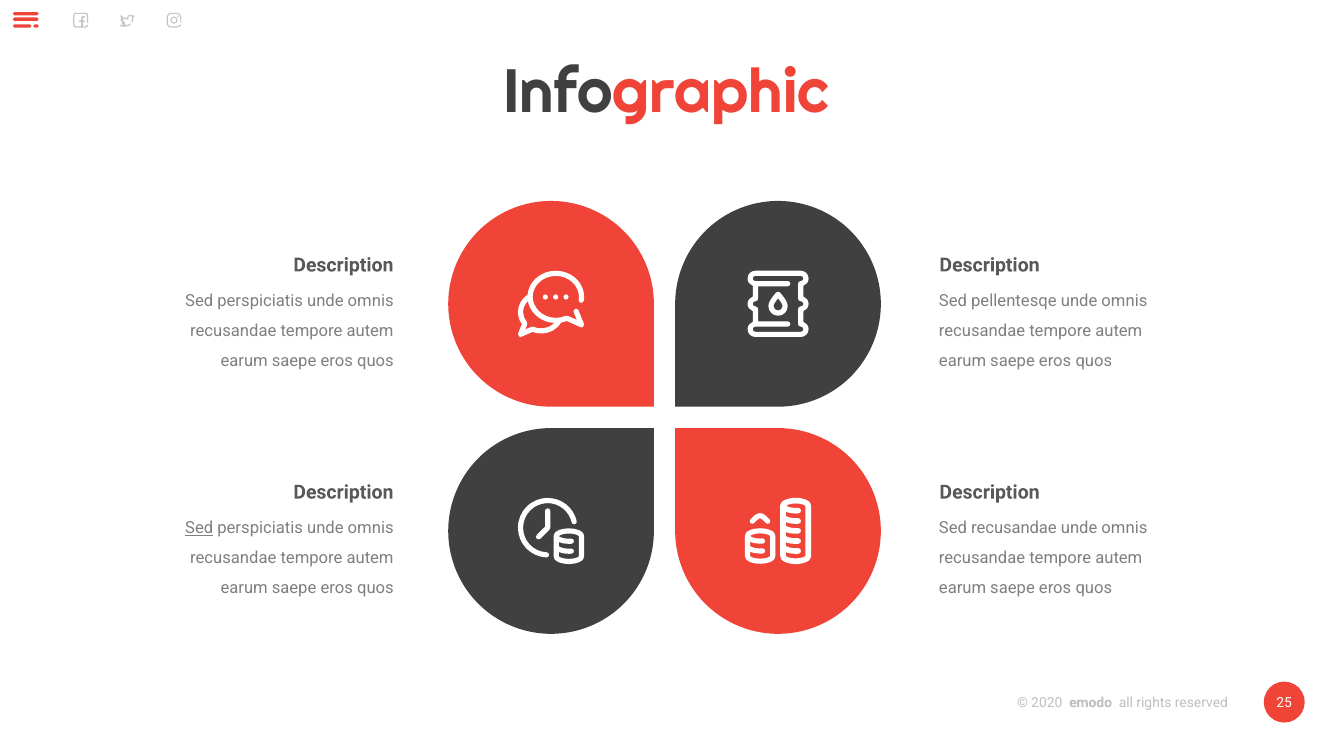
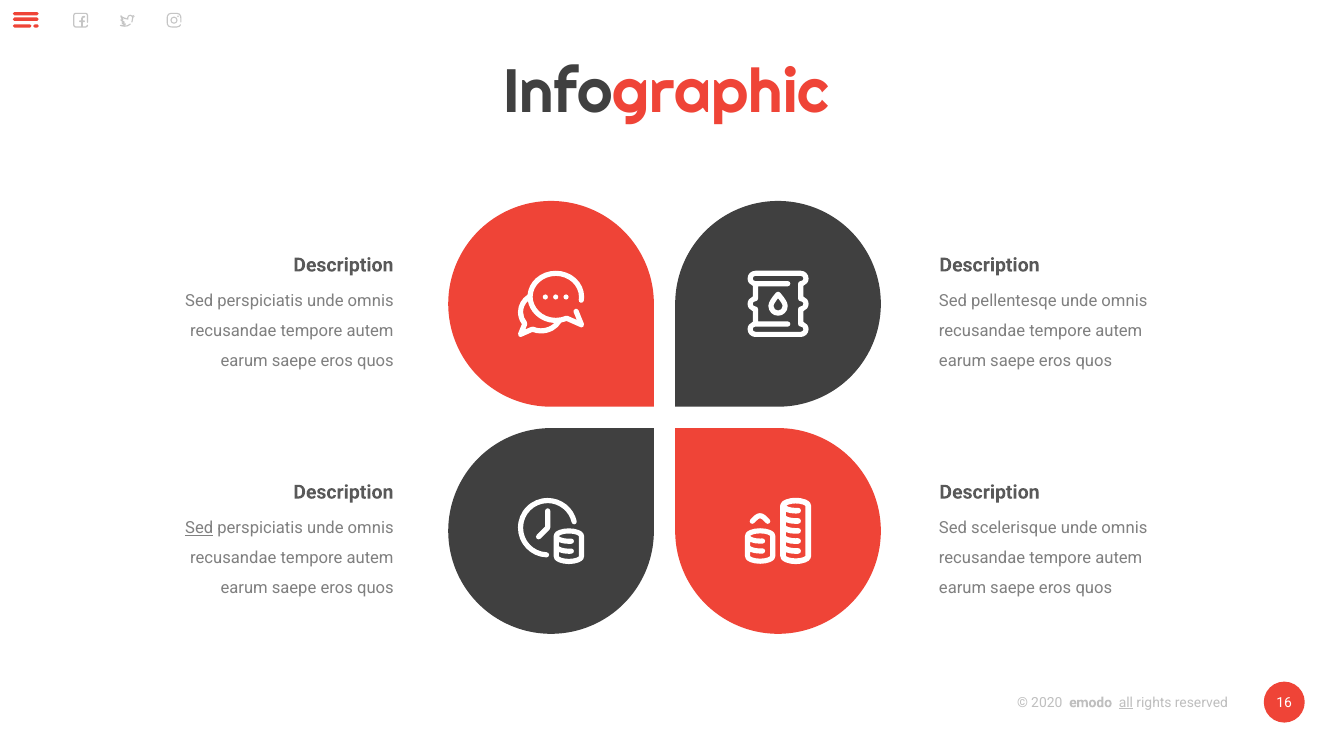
Sed recusandae: recusandae -> scelerisque (1014, 528)
all underline: none -> present (1126, 702)
25: 25 -> 16 (1284, 703)
